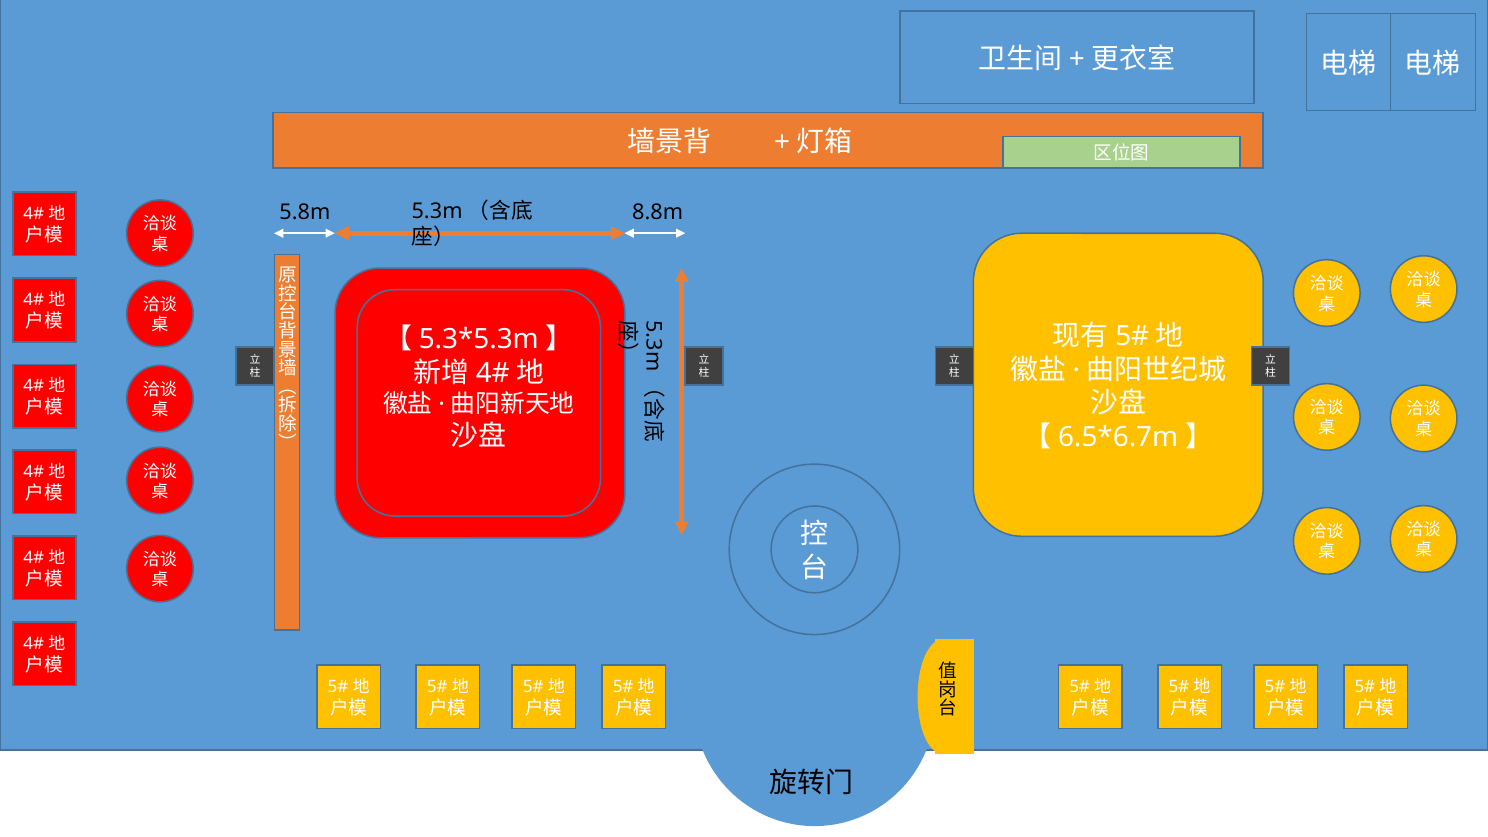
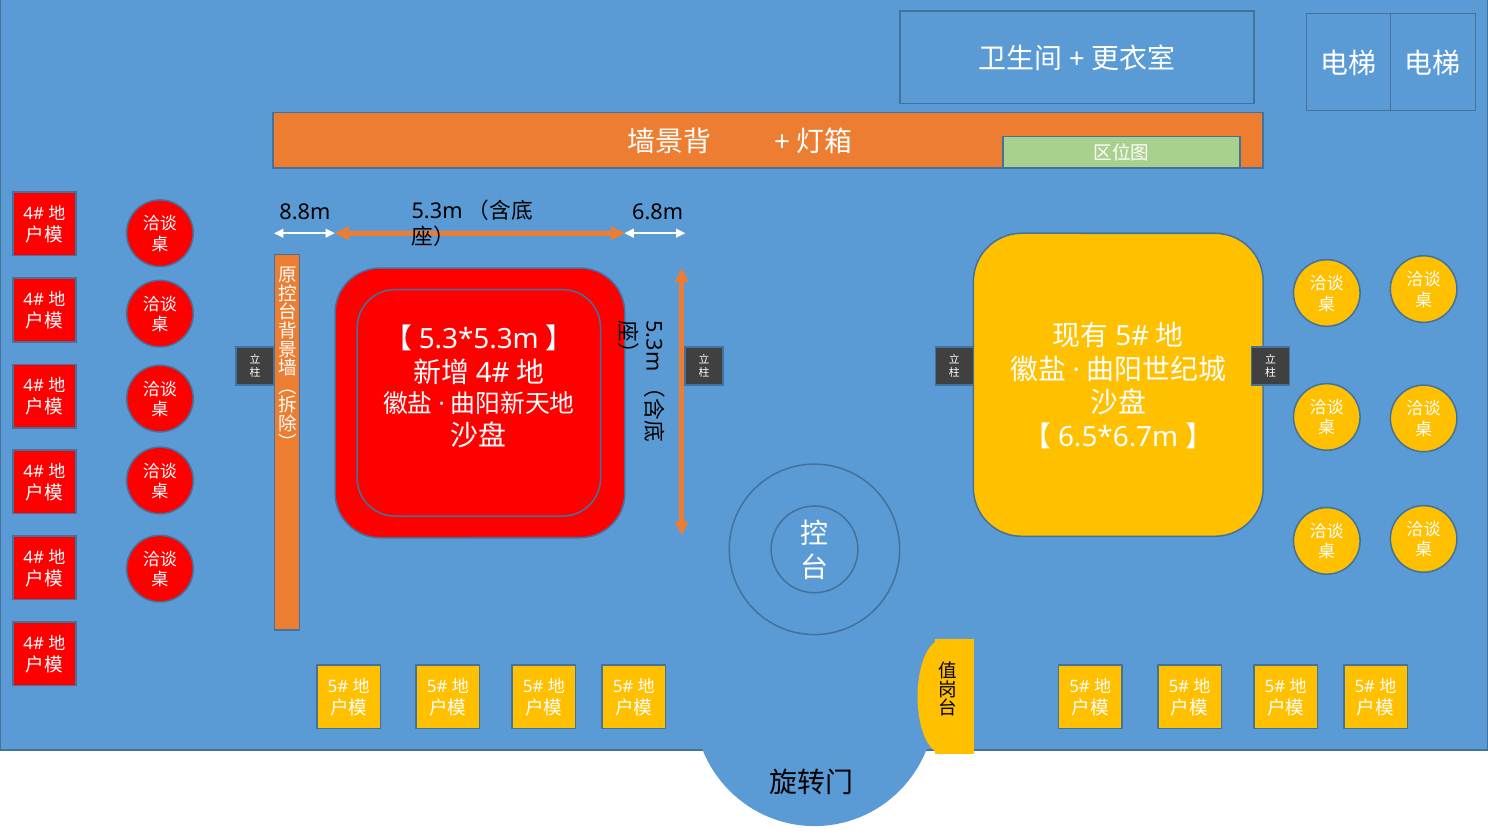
5.8m: 5.8m -> 8.8m (305, 212)
8.8m: 8.8m -> 6.8m (658, 212)
